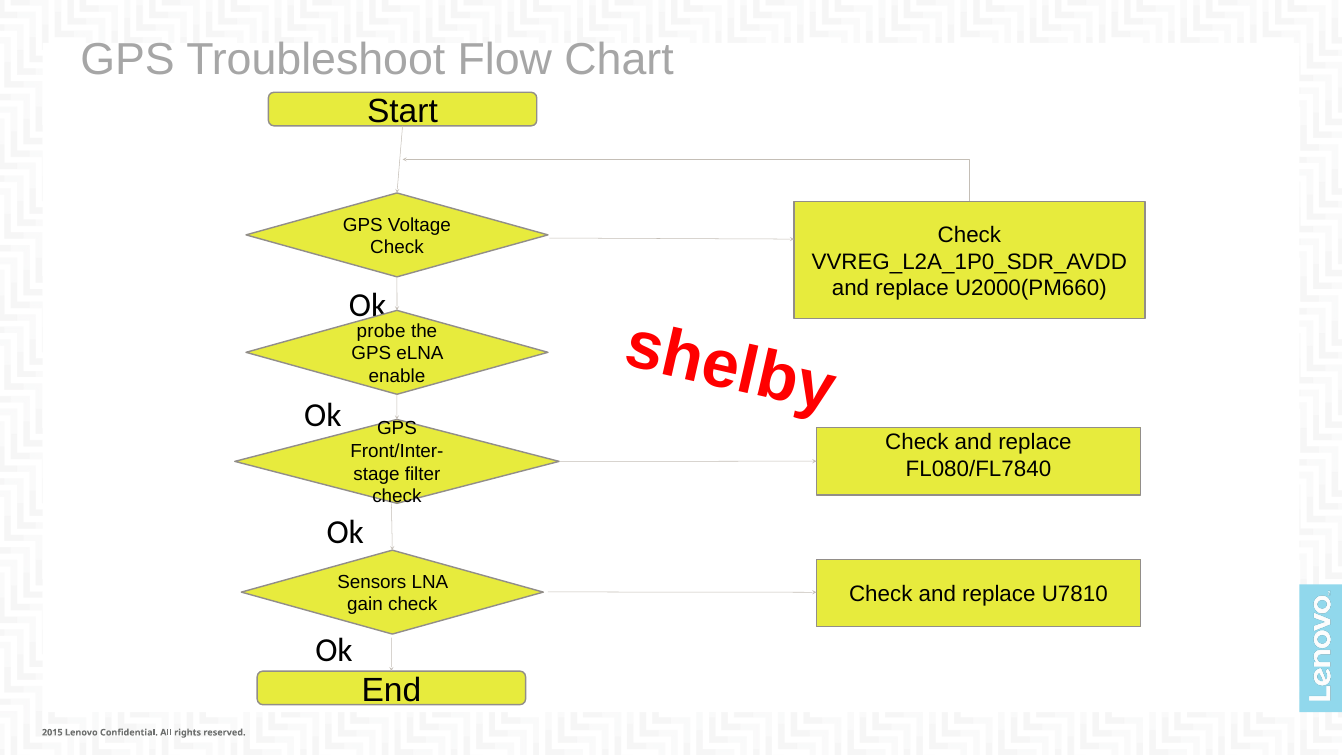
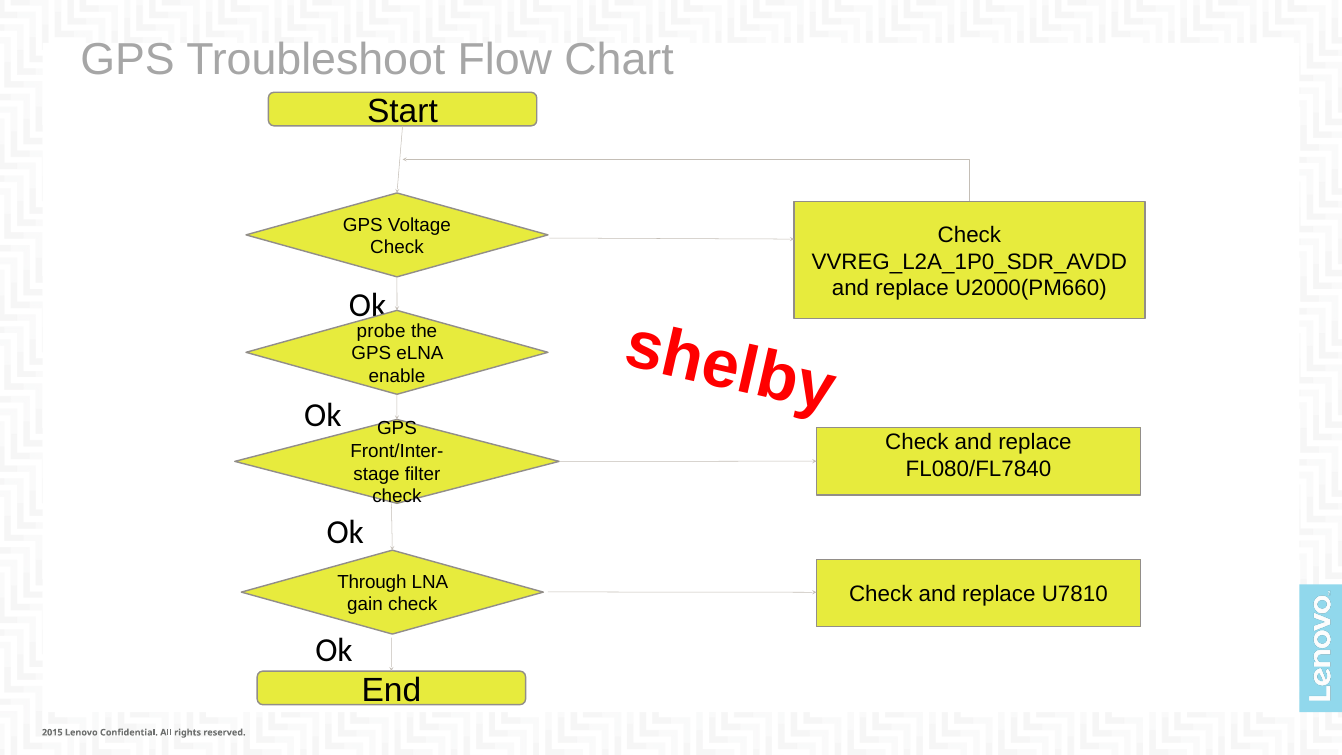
Sensors: Sensors -> Through (372, 582)
